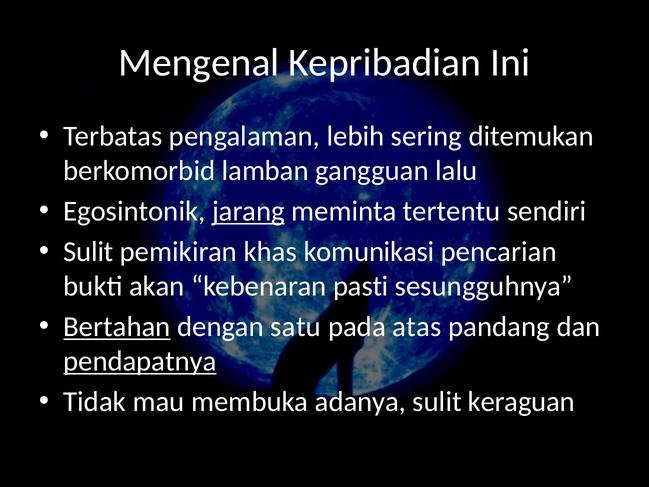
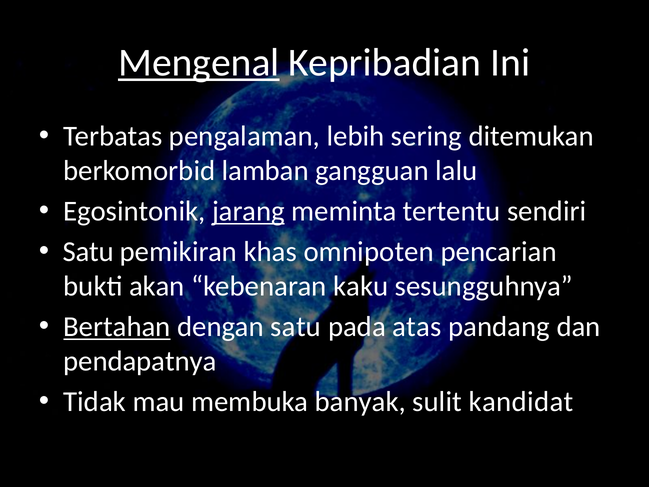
Mengenal underline: none -> present (199, 63)
Sulit: Sulit -> Satu (88, 252)
komunikasi: komunikasi -> omnipoten (369, 252)
pasti: pasti -> kaku (361, 286)
pendapatnya underline: present -> none (140, 361)
adanya: adanya -> banyak (360, 402)
keraguan: keraguan -> kandidat (521, 402)
